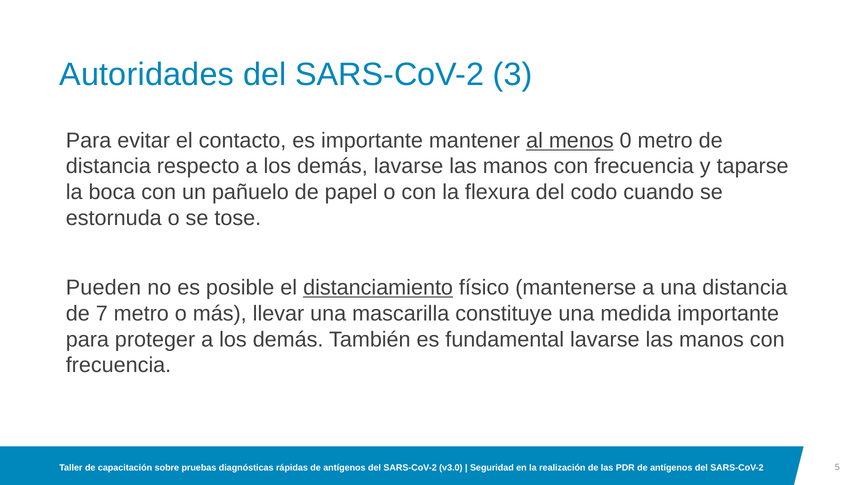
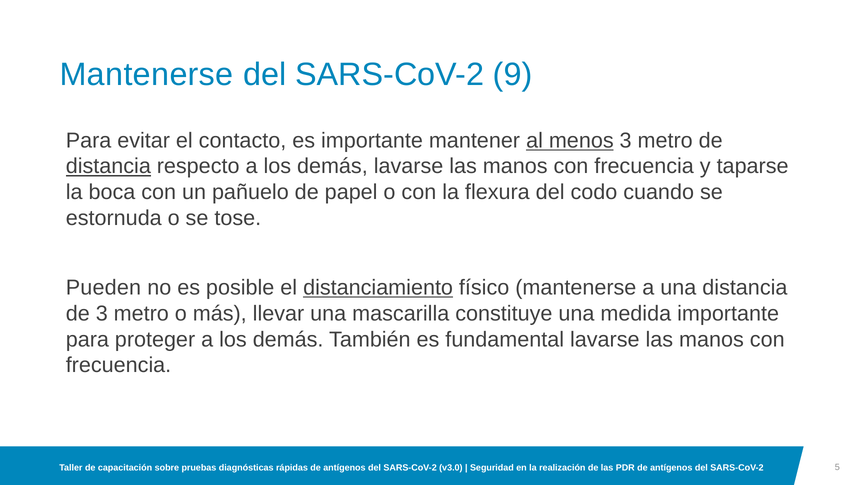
Autoridades: Autoridades -> Mantenerse (147, 75)
3: 3 -> 9 (513, 75)
menos 0: 0 -> 3 (626, 141)
distancia underline: none -> present (108, 166)
de 7: 7 -> 3 (102, 314)
